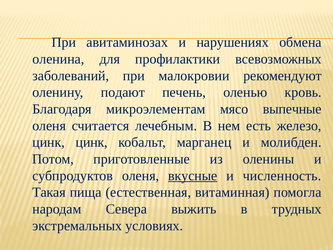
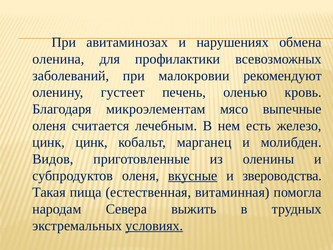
подают: подают -> густеет (123, 92)
Потом: Потом -> Видов (53, 159)
численность: численность -> звероводства (282, 176)
условиях underline: none -> present (154, 226)
